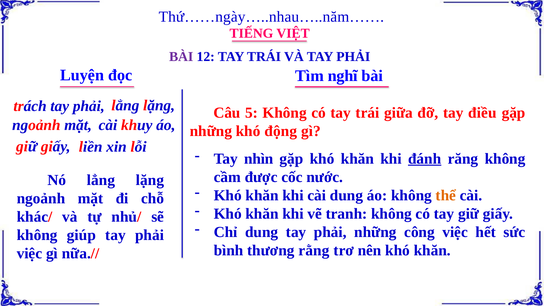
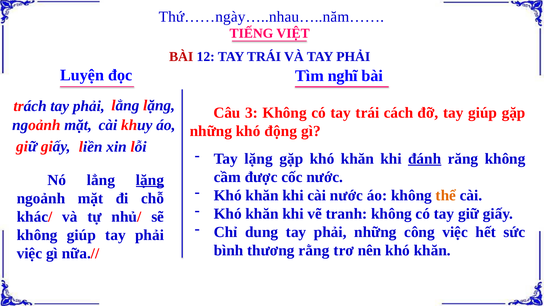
BÀI colour: purple -> red (181, 57)
5: 5 -> 3 (252, 113)
giữa: giữa -> cách (399, 113)
tay điều: điều -> giúp (483, 113)
Tay nhìn: nhìn -> lặng (259, 158)
lặng underline: none -> present (150, 180)
cài dung: dung -> nước (346, 195)
